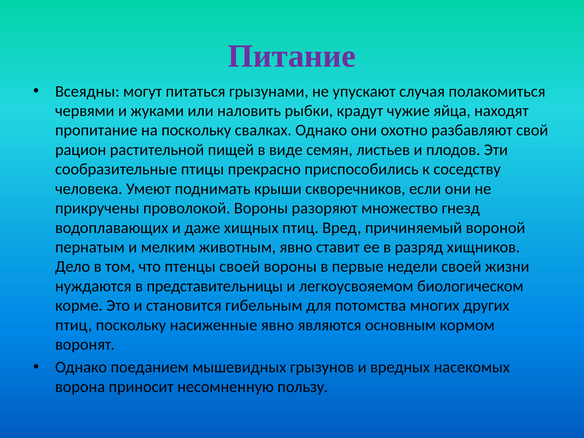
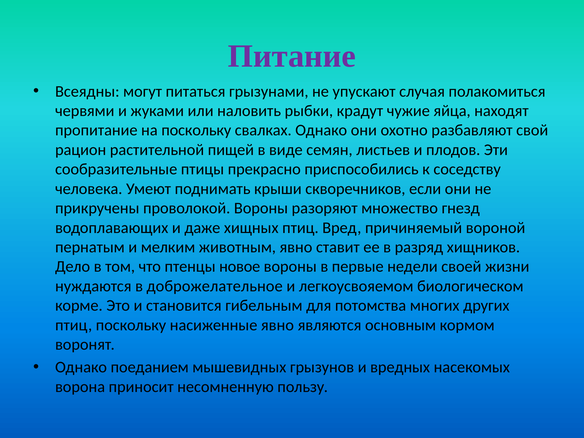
птенцы своей: своей -> новое (240, 267)
представительницы: представительницы -> доброжелательное (215, 286)
